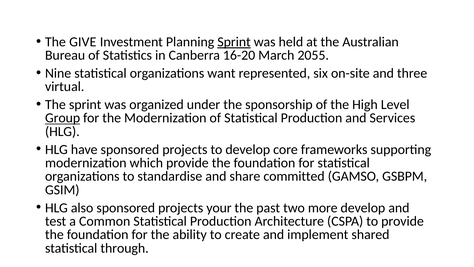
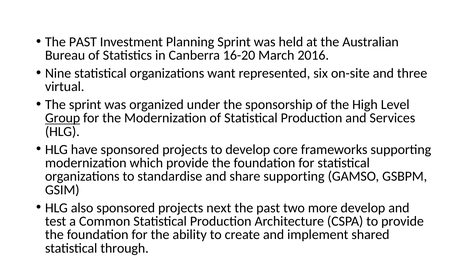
GIVE: GIVE -> PAST (83, 42)
Sprint underline: present -> none (234, 42)
2055: 2055 -> 2016 (313, 55)
share committed: committed -> supporting (294, 176)
your: your -> next (219, 208)
